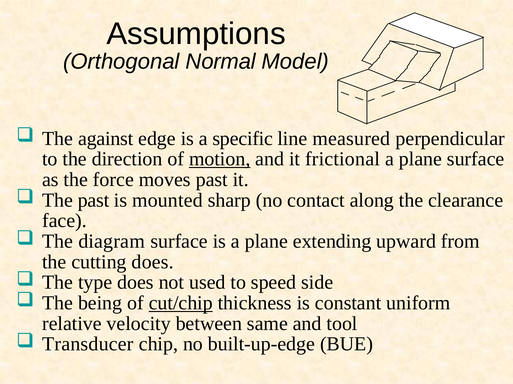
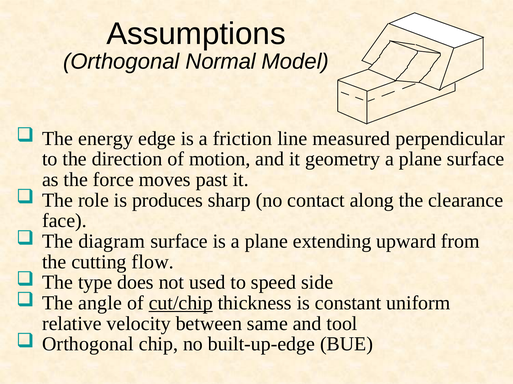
against: against -> energy (106, 139)
specific: specific -> friction (243, 139)
motion underline: present -> none (220, 159)
frictional: frictional -> geometry (343, 159)
The past: past -> role (93, 201)
mounted: mounted -> produces (168, 201)
cutting does: does -> flow (153, 262)
being: being -> angle (100, 304)
Transducer: Transducer -> Orthogonal (88, 345)
